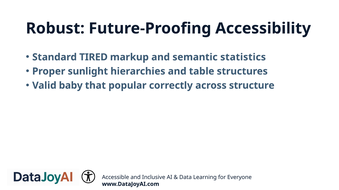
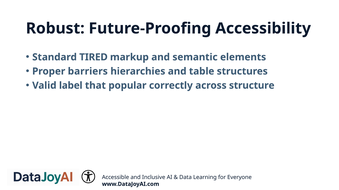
statistics: statistics -> elements (243, 57)
sunlight: sunlight -> barriers (88, 72)
baby: baby -> label (71, 86)
